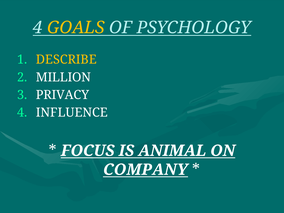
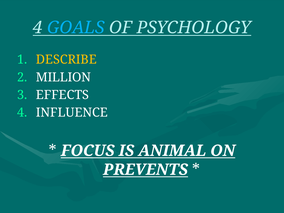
GOALS colour: yellow -> light blue (76, 27)
PRIVACY: PRIVACY -> EFFECTS (63, 95)
COMPANY: COMPANY -> PREVENTS (145, 170)
